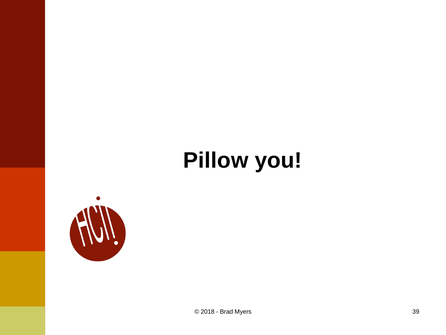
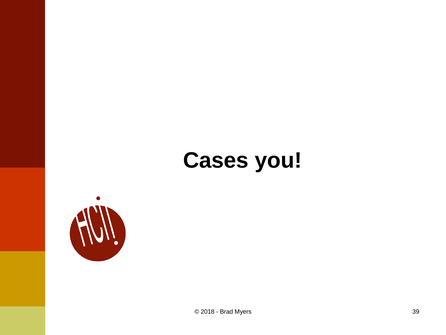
Pillow: Pillow -> Cases (216, 160)
